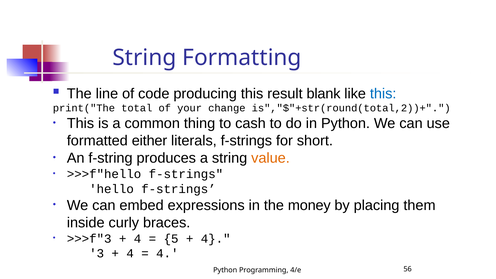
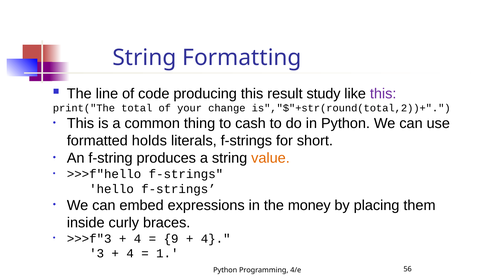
blank: blank -> study (324, 94)
this colour: blue -> purple (383, 94)
either: either -> holds (149, 141)
5: 5 -> 9 (171, 239)
4: 4 -> 1 (167, 253)
